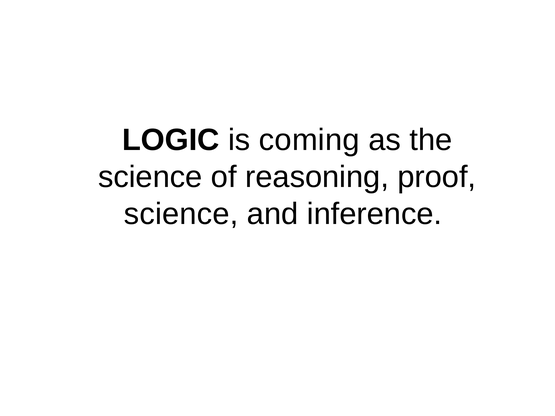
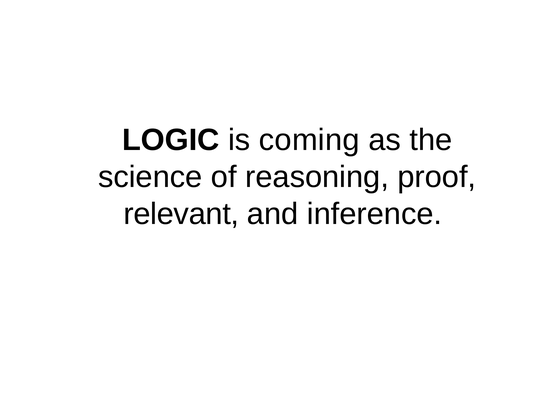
science: science -> relevant (181, 214)
